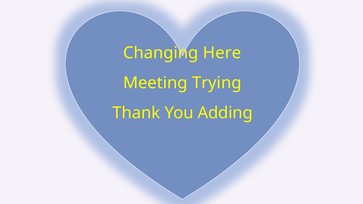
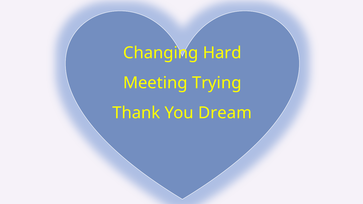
Here: Here -> Hard (222, 53)
Adding: Adding -> Dream (225, 113)
